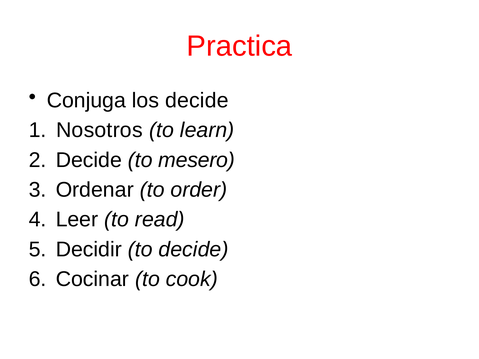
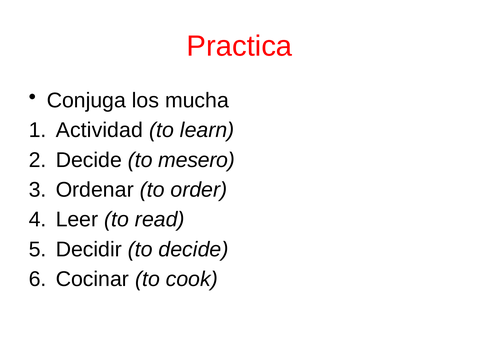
los decide: decide -> mucha (197, 100)
Nosotros: Nosotros -> Actividad (99, 130)
